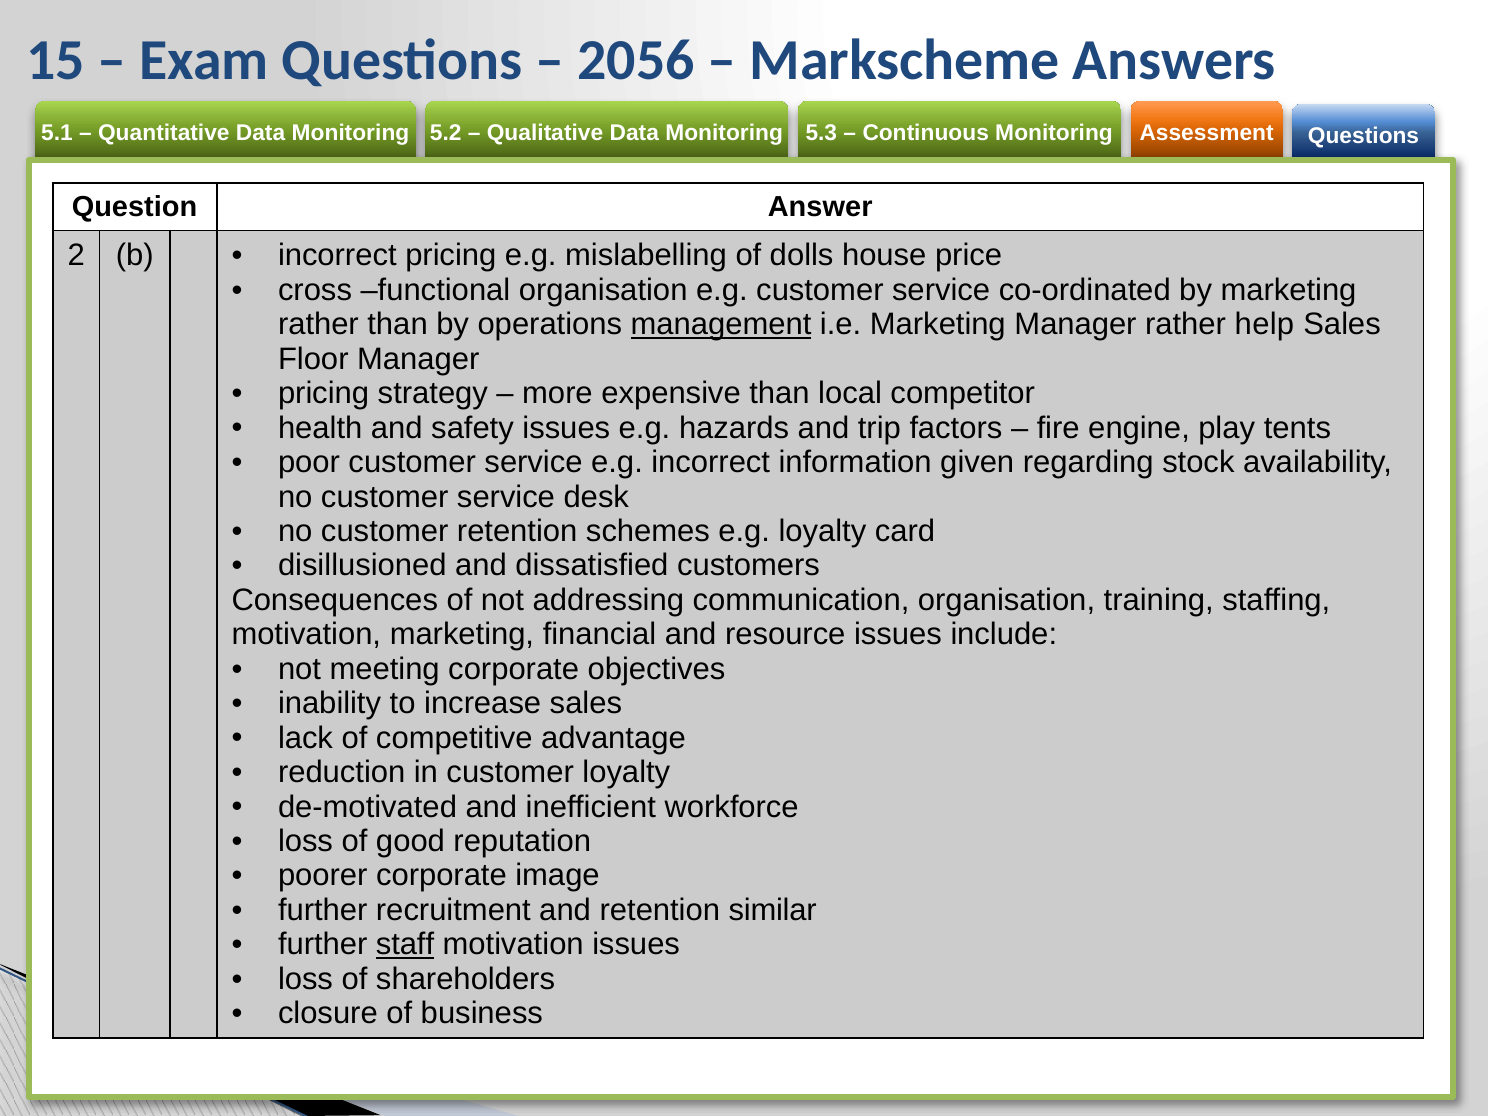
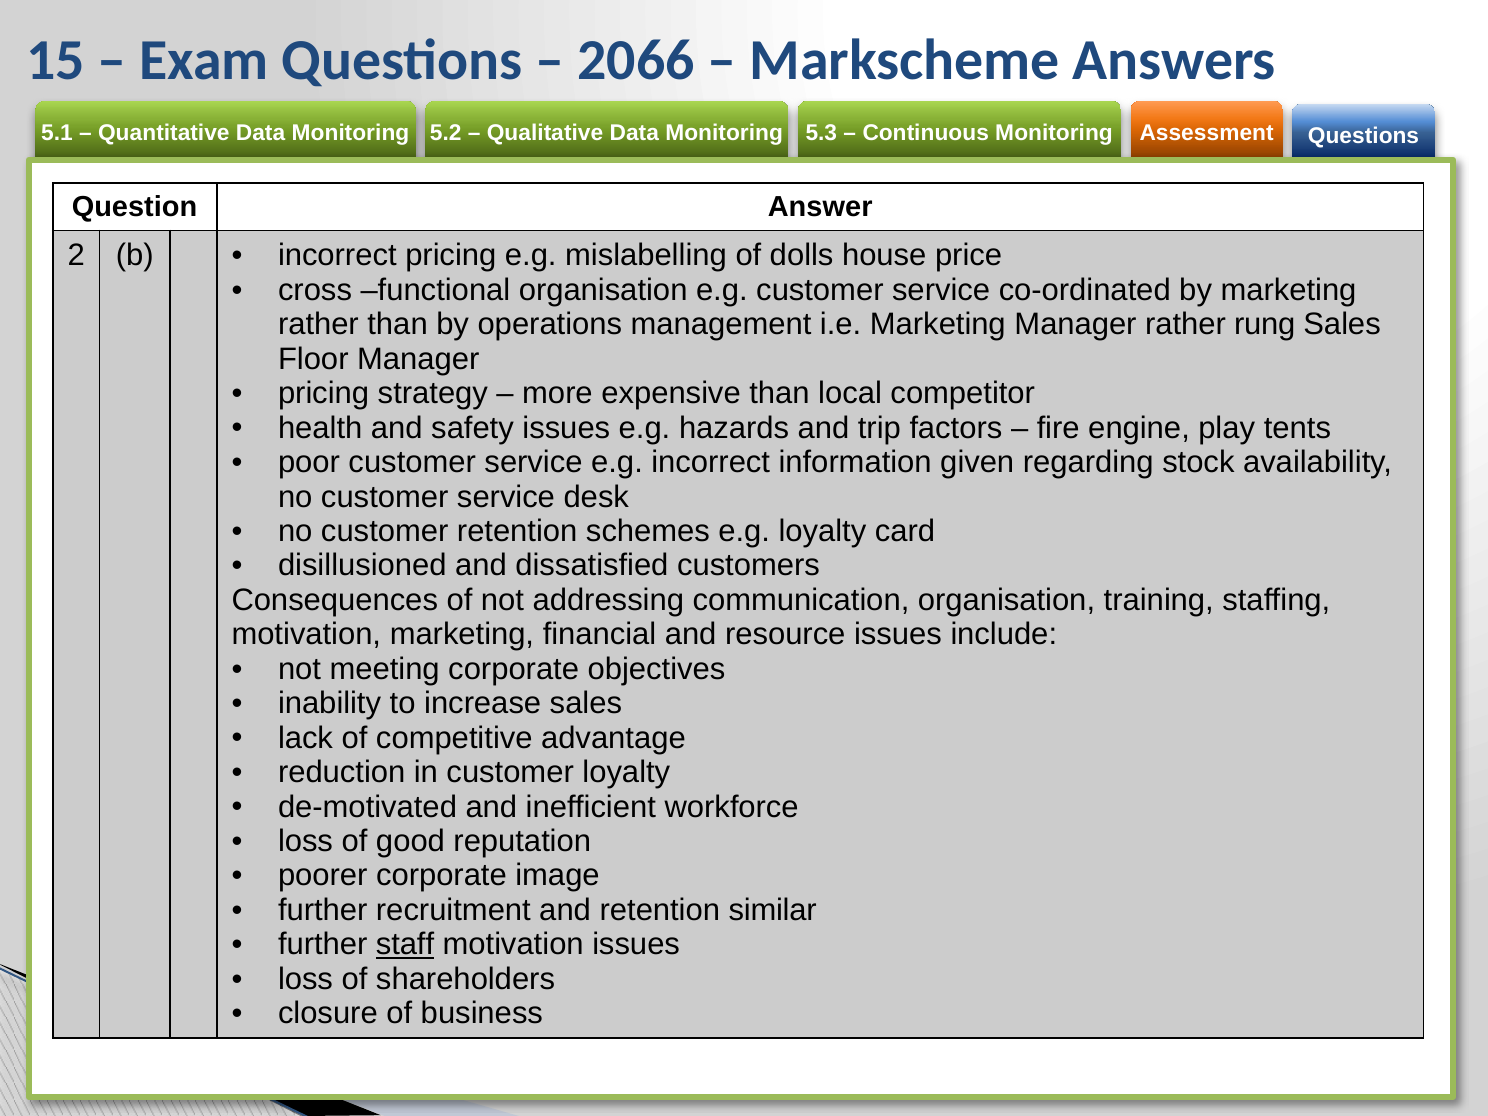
2056: 2056 -> 2066 (636, 60)
management underline: present -> none (721, 325)
help: help -> rung (1265, 325)
